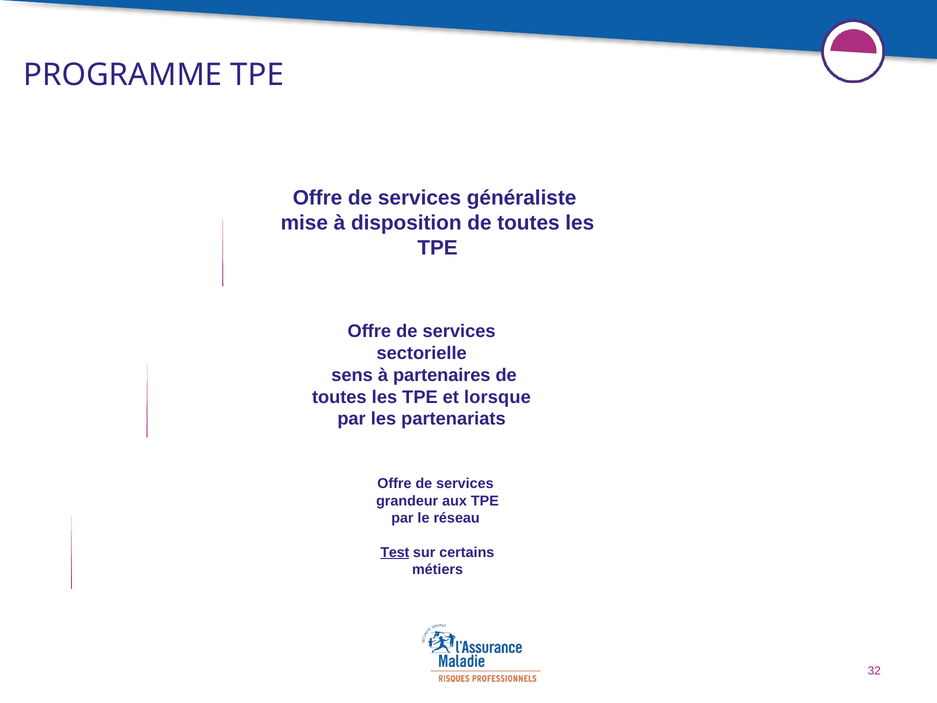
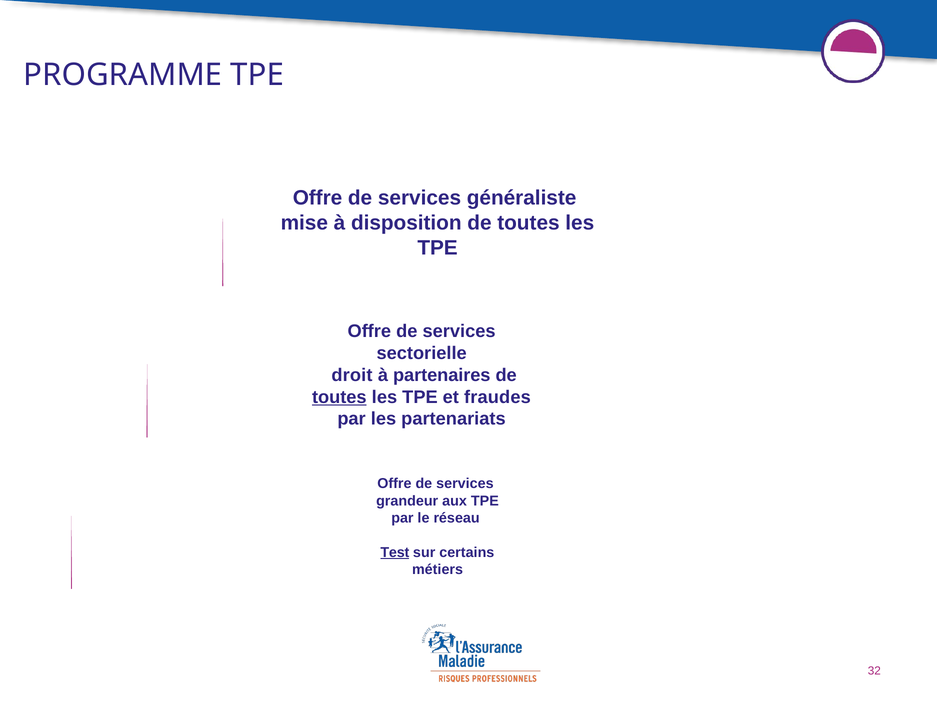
sens: sens -> droit (352, 375)
toutes underline: none -> present (339, 397)
lorsque: lorsque -> fraudes (497, 397)
